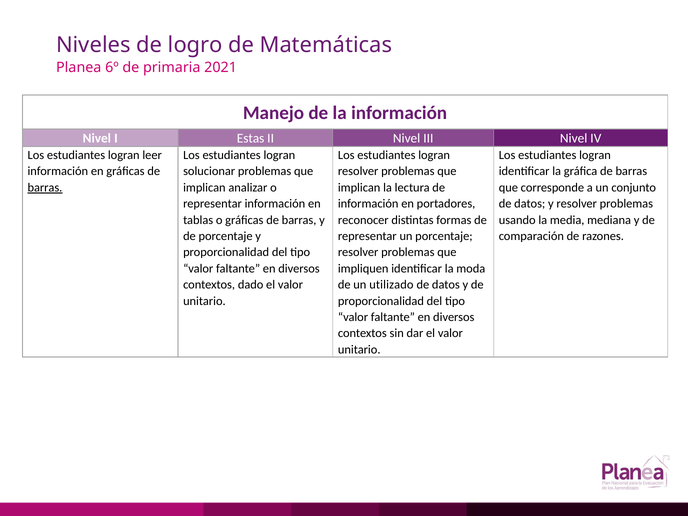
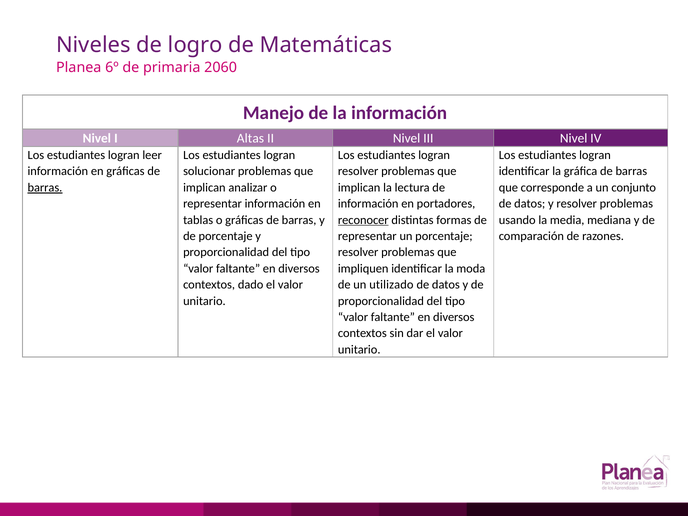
2021: 2021 -> 2060 (221, 68)
Estas: Estas -> Altas (250, 138)
reconocer underline: none -> present (363, 220)
